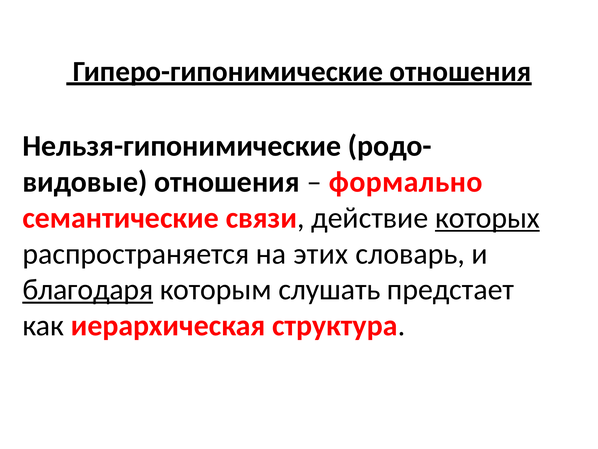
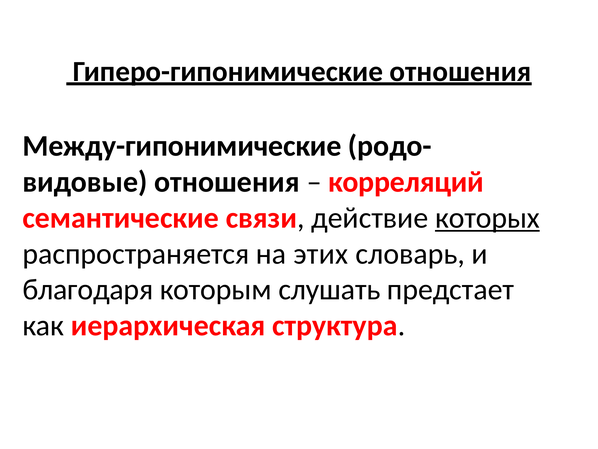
Нельзя-гипонимические: Нельзя-гипонимические -> Между-гипонимические (182, 146)
формально: формально -> корреляций (406, 182)
благодаря underline: present -> none (88, 289)
